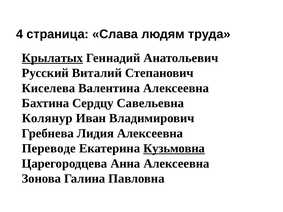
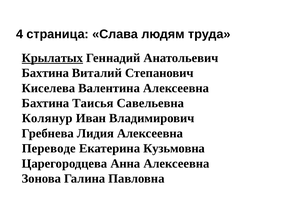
Русский: Русский -> Бахтина (45, 73)
Сердцу: Сердцу -> Таисья (93, 103)
Кузьмовна underline: present -> none (174, 149)
